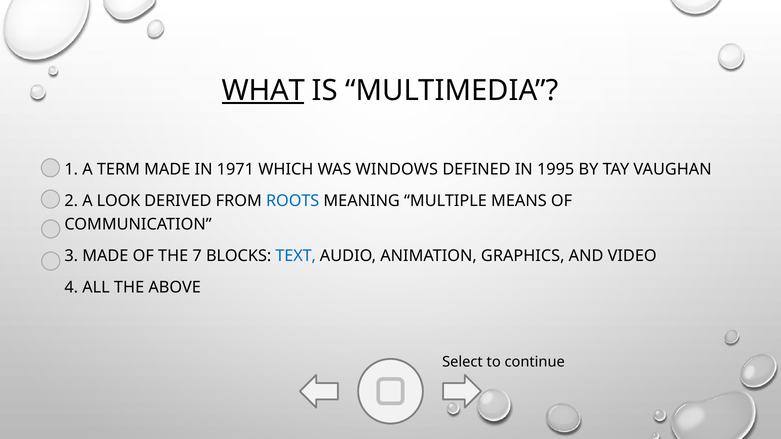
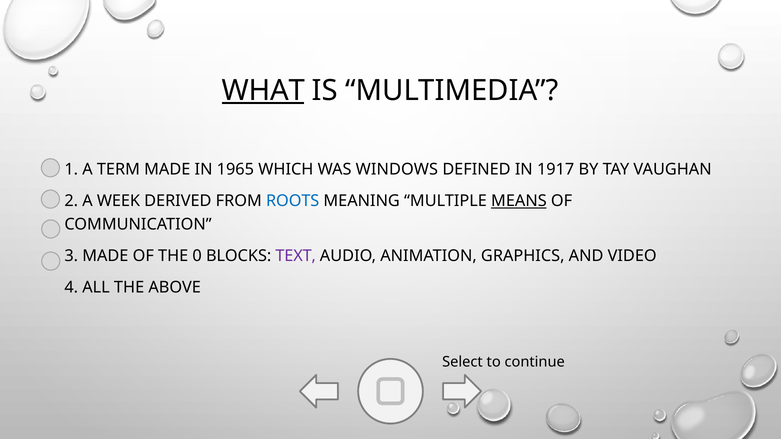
1971: 1971 -> 1965 (235, 169)
1995: 1995 -> 1917 (556, 169)
LOOK: LOOK -> WEEK (118, 201)
MEANS underline: none -> present (519, 201)
7: 7 -> 0 (197, 256)
TEXT colour: blue -> purple (296, 256)
